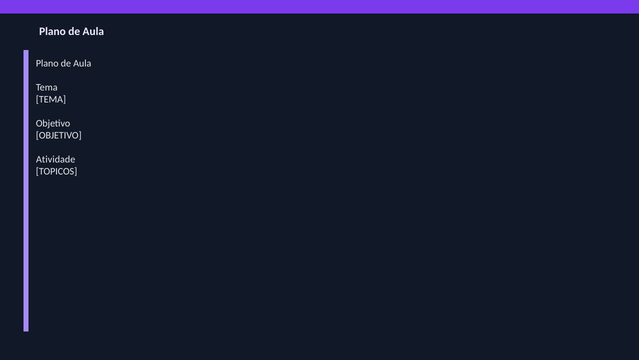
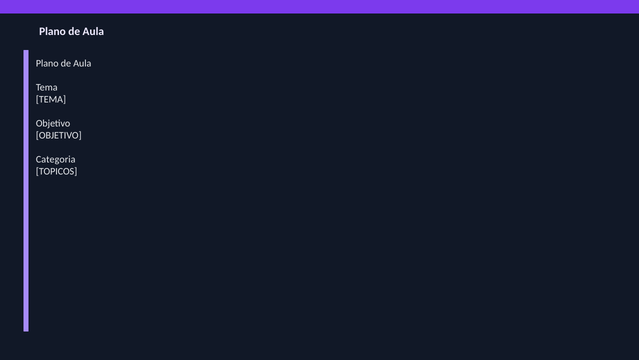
Atividade: Atividade -> Categoria (56, 159)
